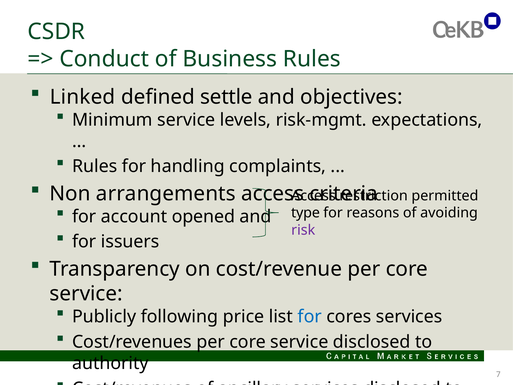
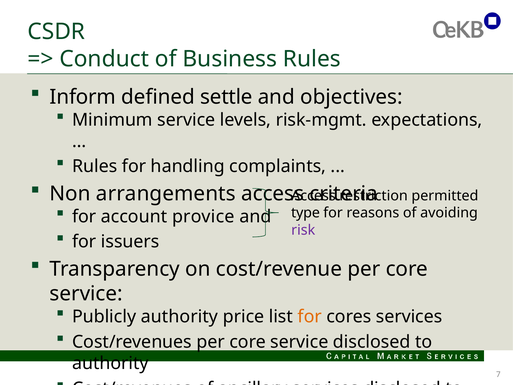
Linked: Linked -> Inform (83, 97)
opened: opened -> provice (203, 216)
Publicly following: following -> authority (179, 316)
for colour: blue -> orange (310, 316)
